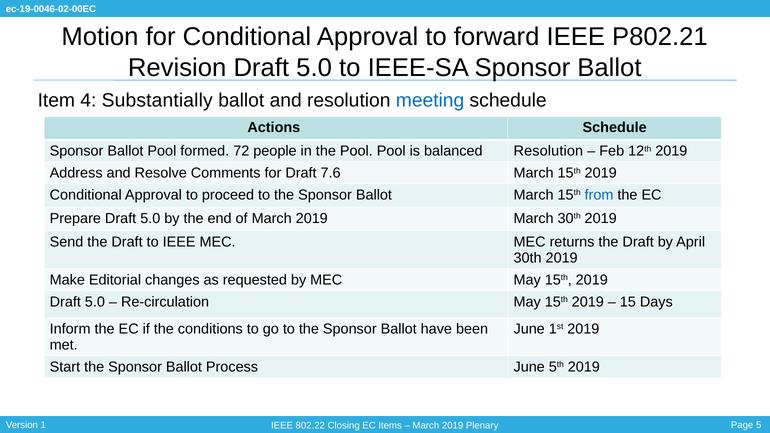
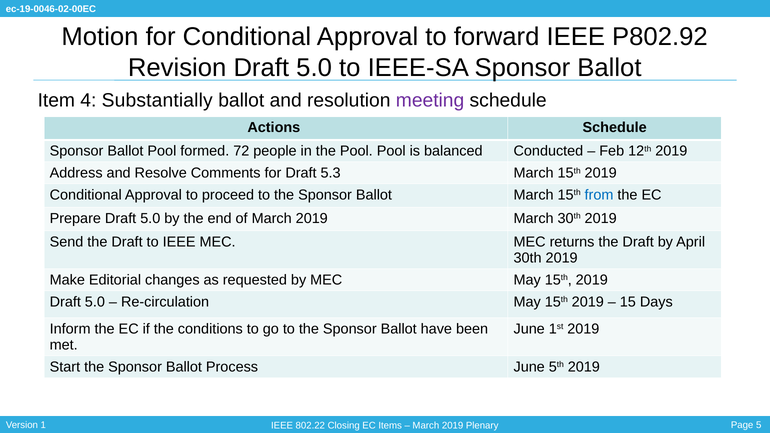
P802.21: P802.21 -> P802.92 (660, 37)
meeting colour: blue -> purple (430, 101)
balanced Resolution: Resolution -> Conducted (548, 151)
7.6: 7.6 -> 5.3 (331, 173)
